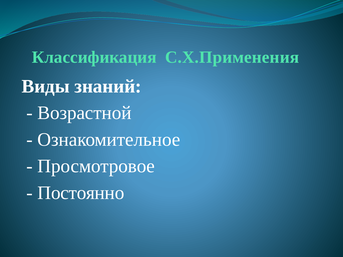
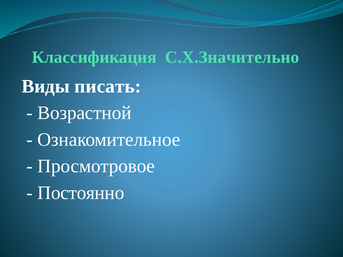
С.Х.Применения: С.Х.Применения -> С.Х.Значительно (232, 57)
знаний: знаний -> писать (108, 86)
